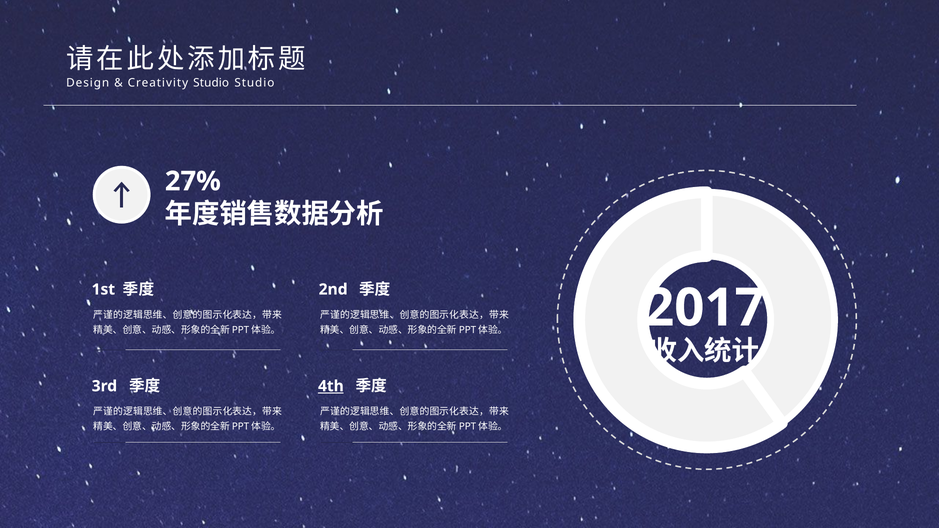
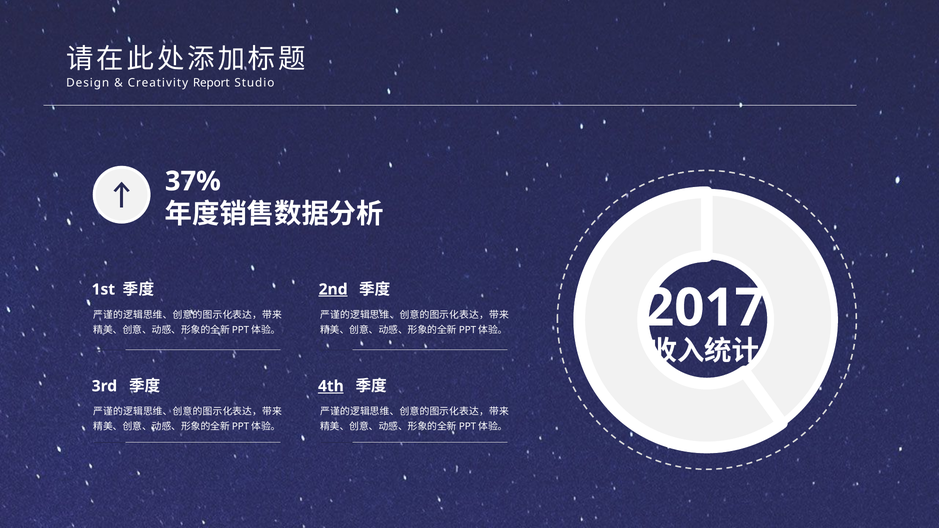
Creativity Studio: Studio -> Report (211, 83)
27%: 27% -> 37% (193, 181)
2nd underline: none -> present (333, 289)
